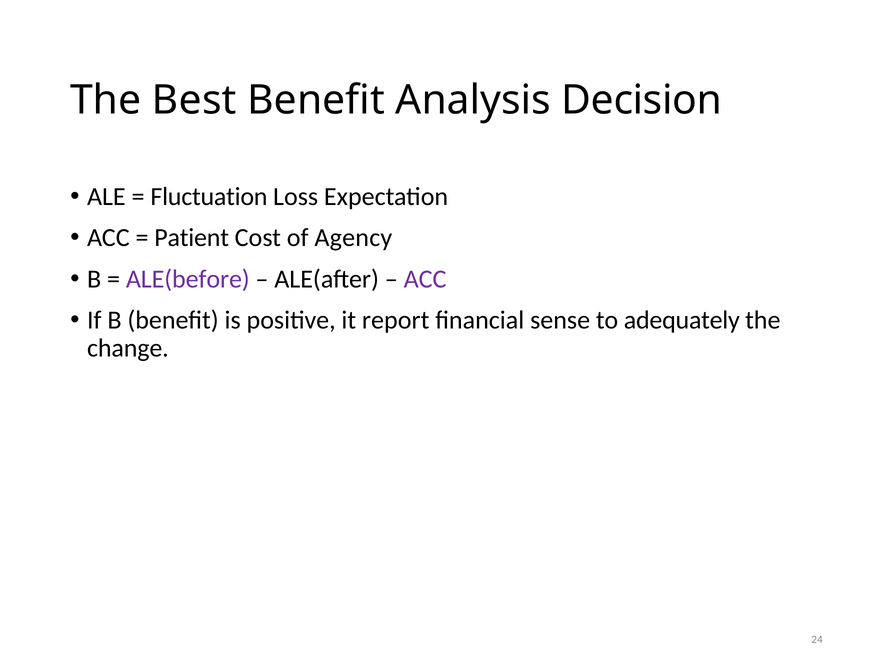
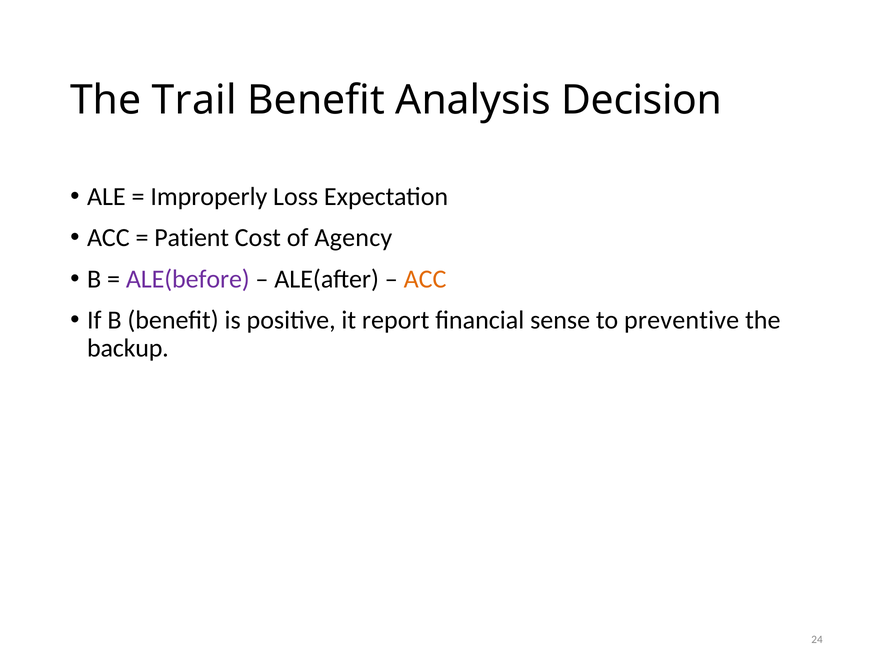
Best: Best -> Trail (194, 100)
Fluctuation: Fluctuation -> Improperly (209, 197)
ACC colour: purple -> orange (425, 279)
adequately: adequately -> preventive (682, 320)
change: change -> backup (128, 348)
